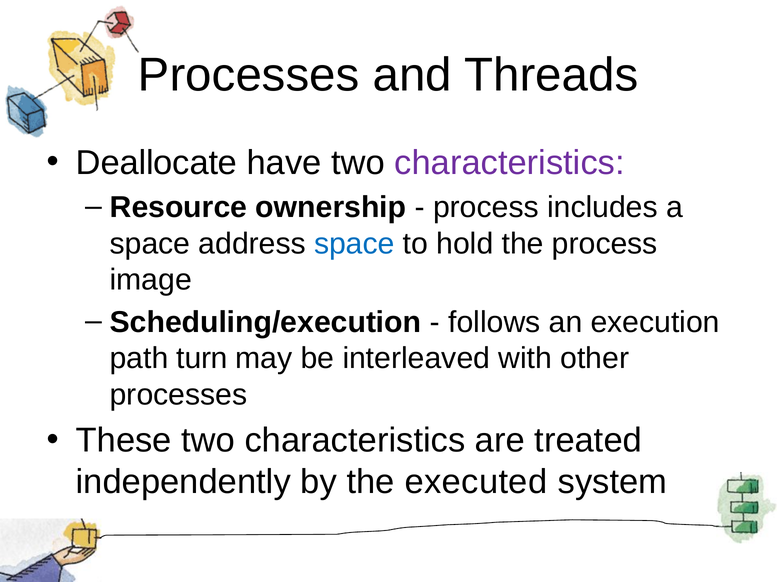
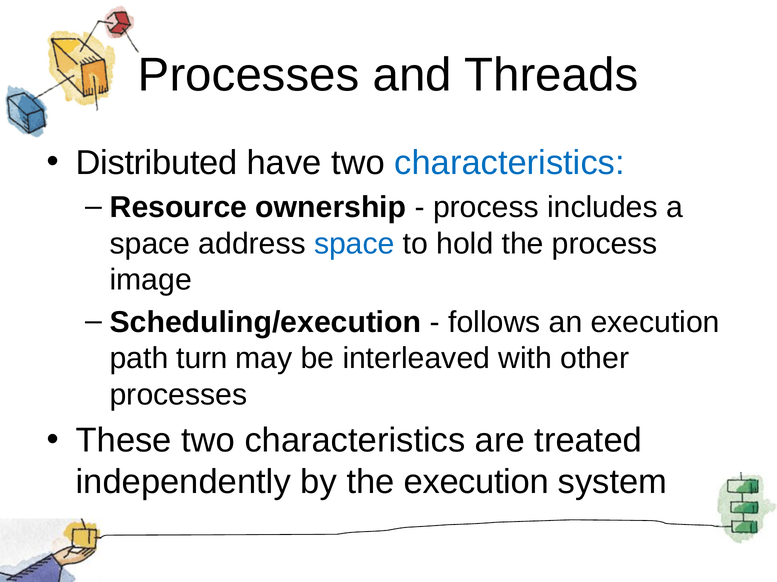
Deallocate: Deallocate -> Distributed (157, 163)
characteristics colour: purple -> blue (510, 163)
the executed: executed -> execution (476, 483)
